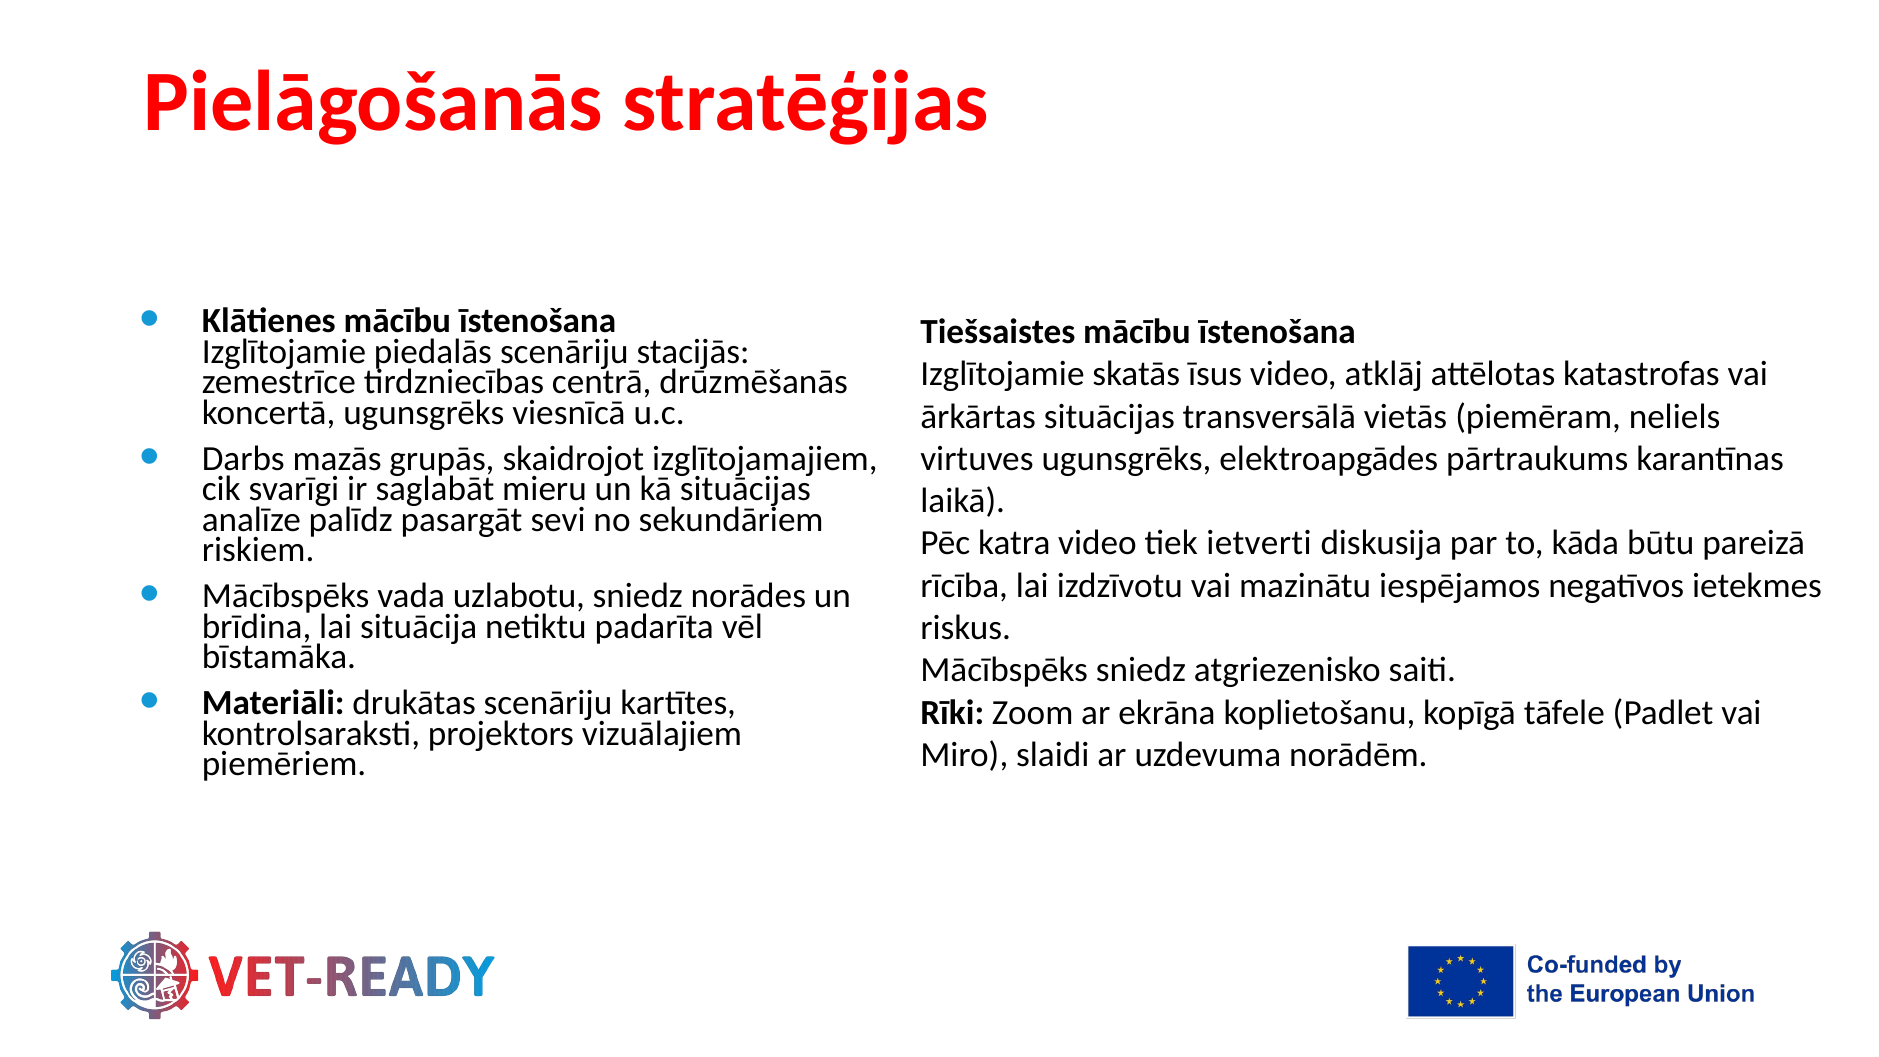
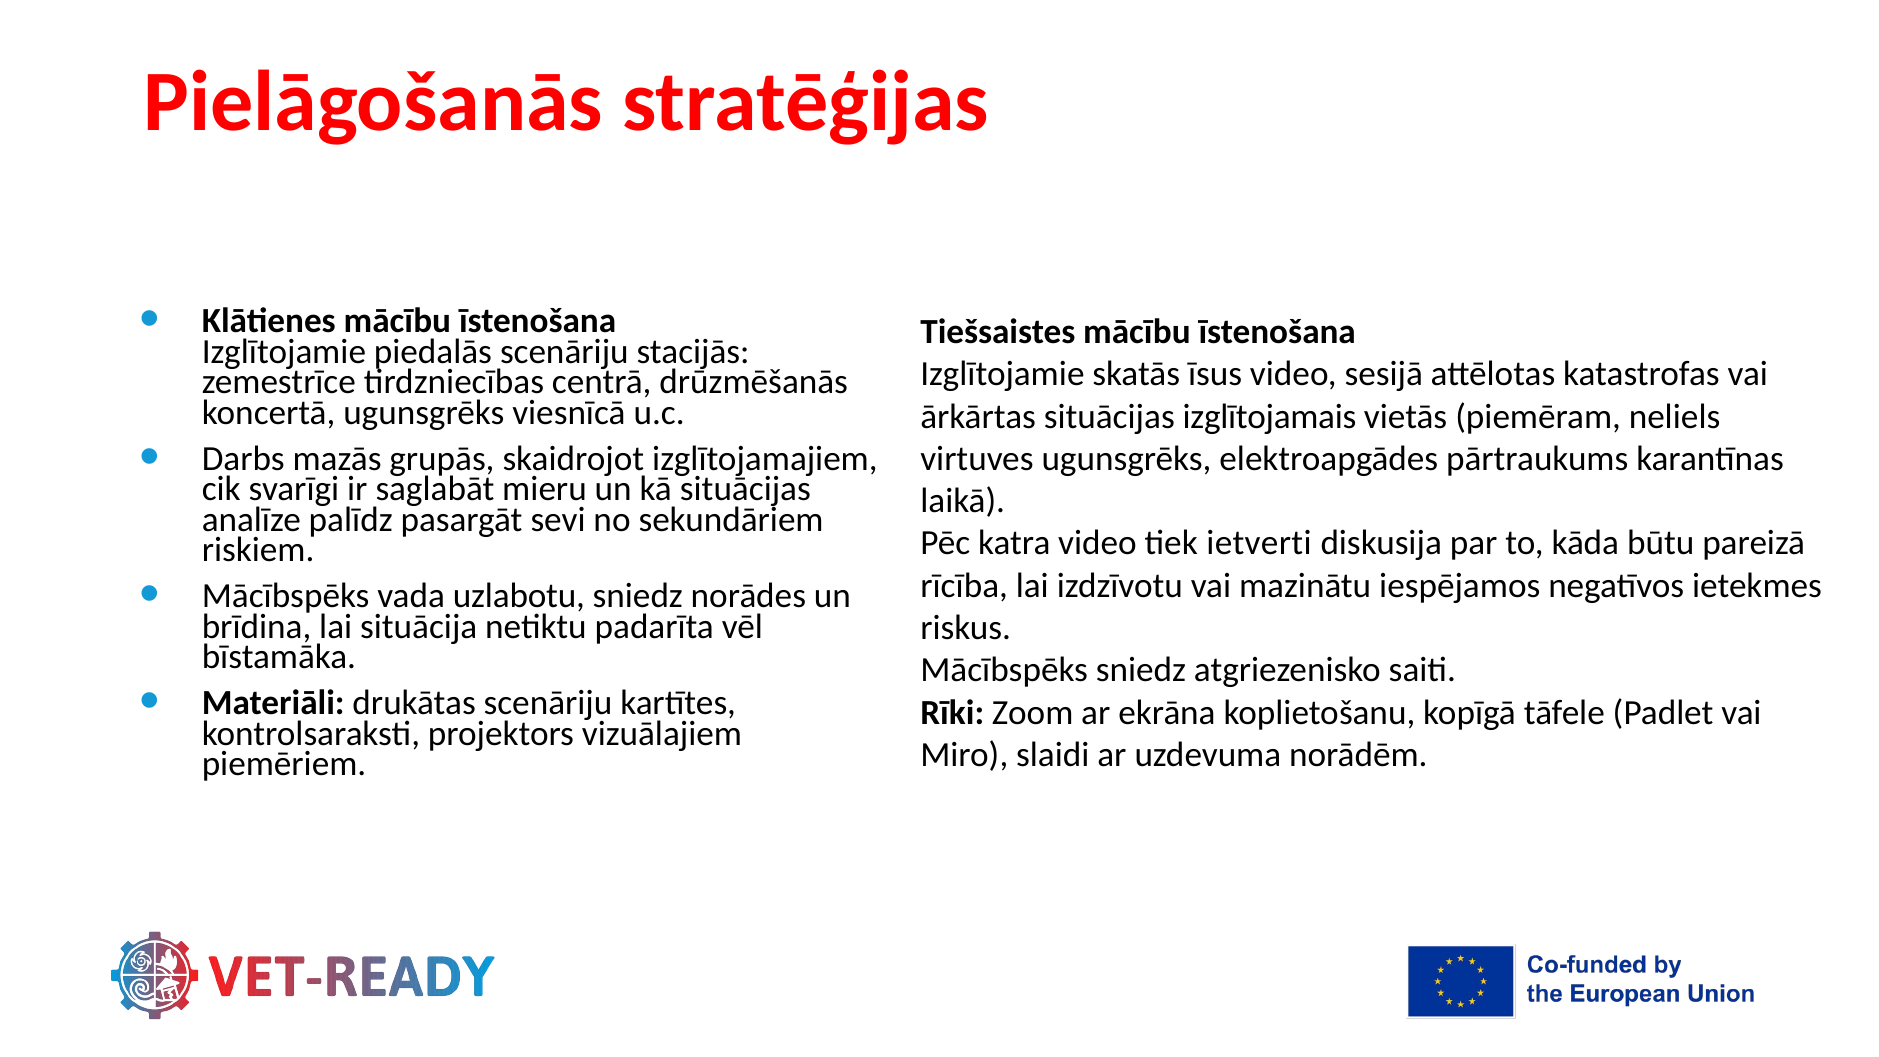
atklāj: atklāj -> sesijā (1384, 374)
transversālā: transversālā -> izglītojamais (1269, 416)
